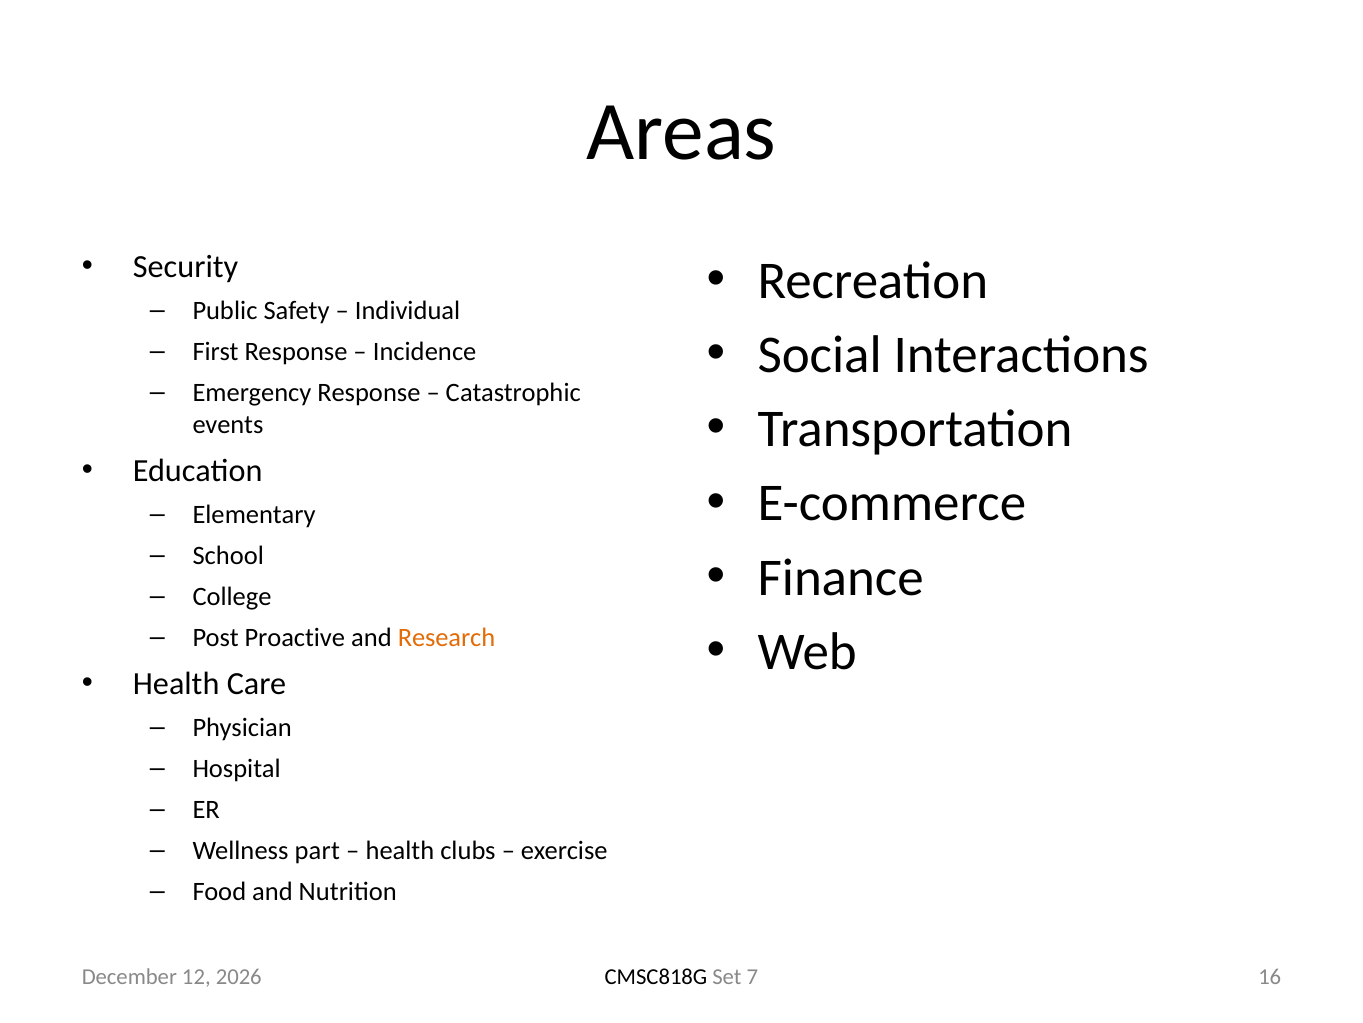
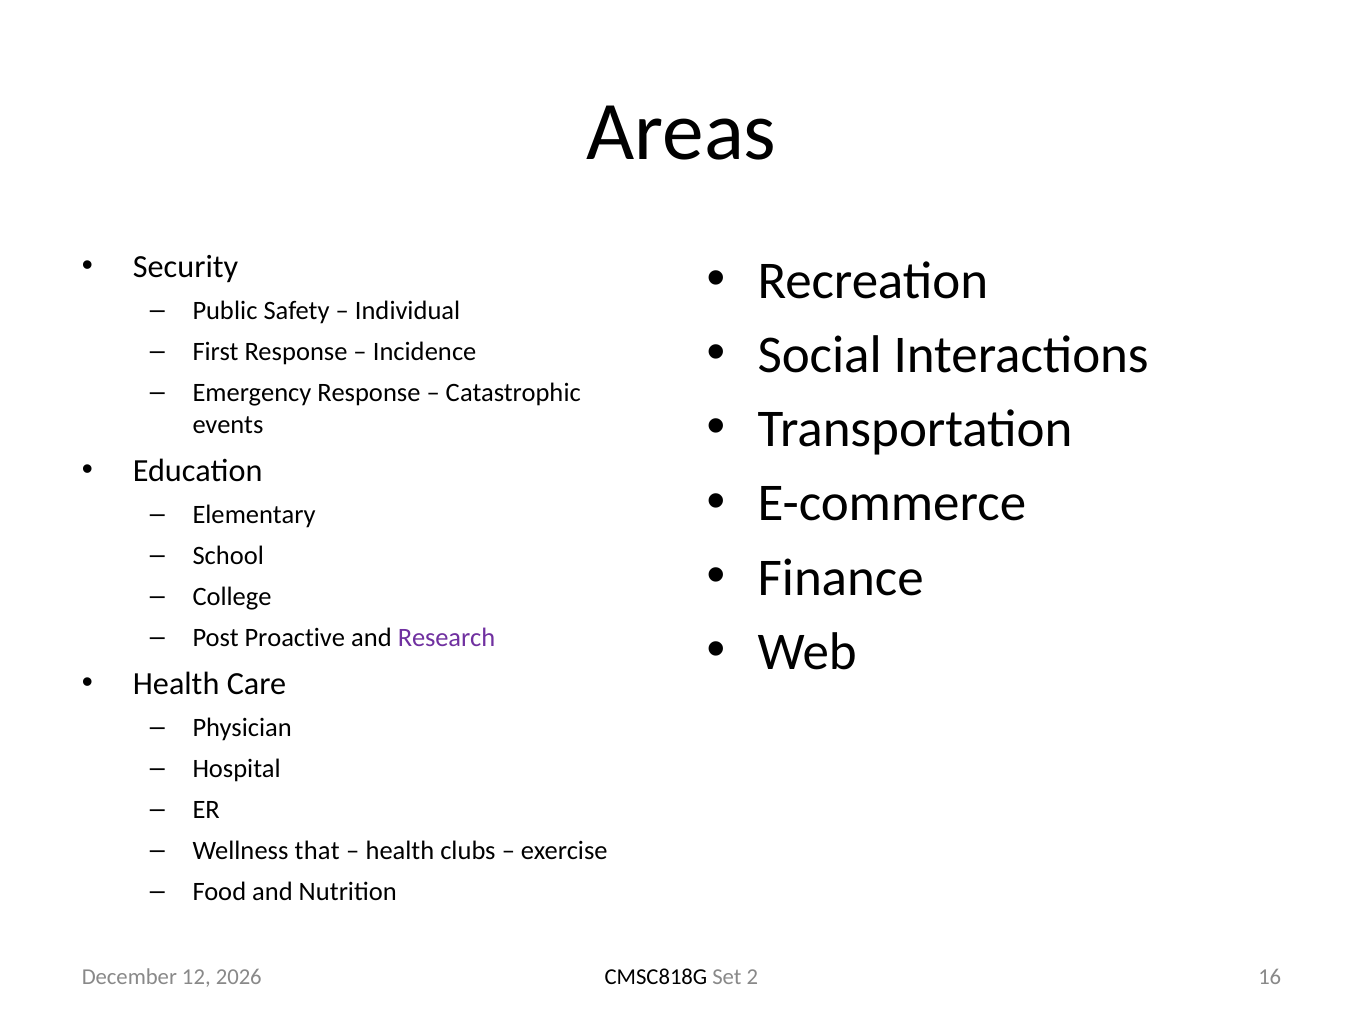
Research colour: orange -> purple (447, 637)
part: part -> that (317, 850)
7: 7 -> 2 (752, 976)
